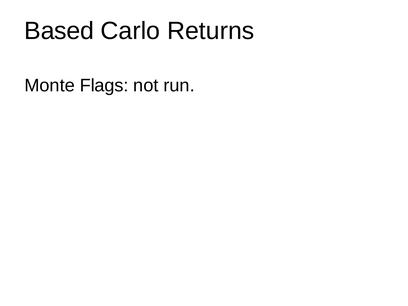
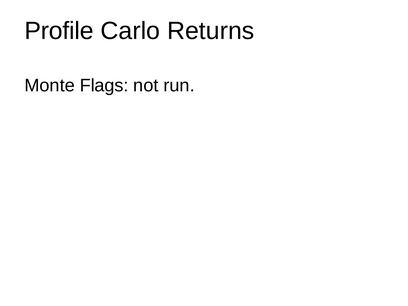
Based: Based -> Profile (59, 31)
